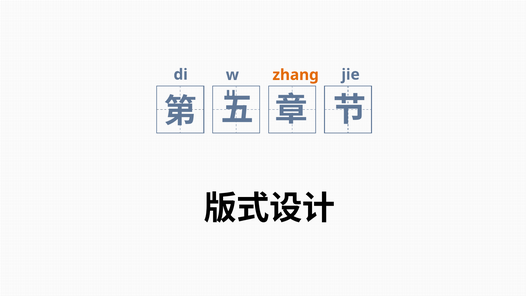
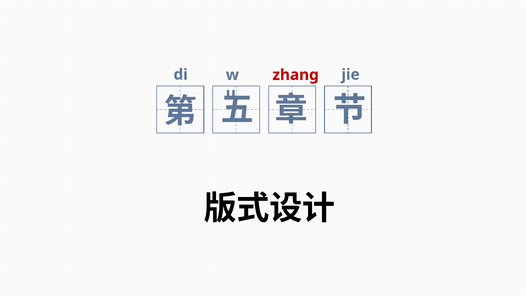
zhang colour: orange -> red (296, 75)
